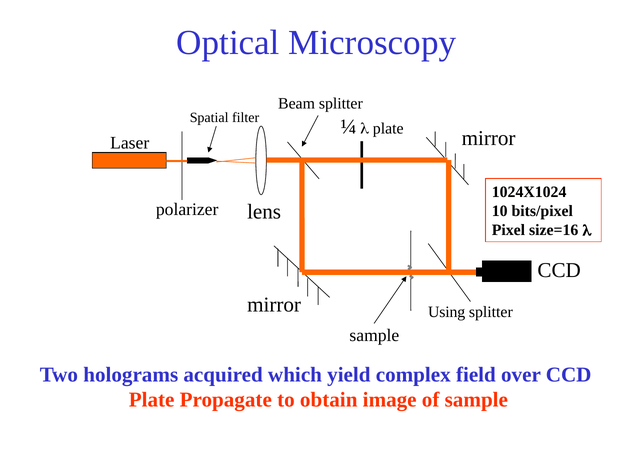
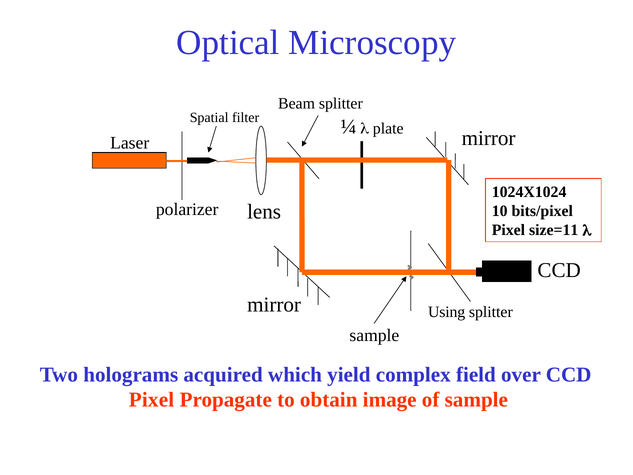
size=16: size=16 -> size=11 (554, 230)
Plate: Plate -> Pixel (152, 400)
